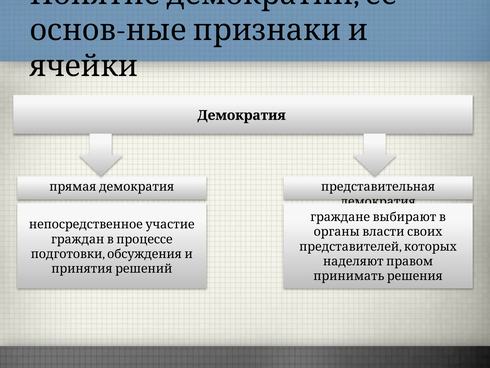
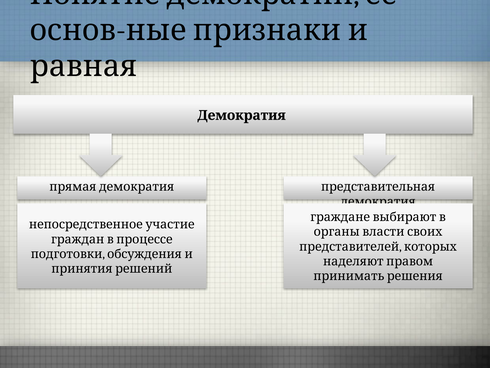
ячейки: ячейки -> равная (84, 66)
